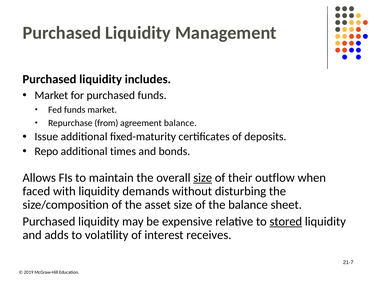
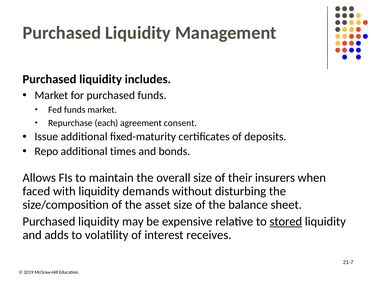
from: from -> each (106, 123)
agreement balance: balance -> consent (180, 123)
size underline: present -> none (203, 178)
outflow: outflow -> insurers (275, 178)
